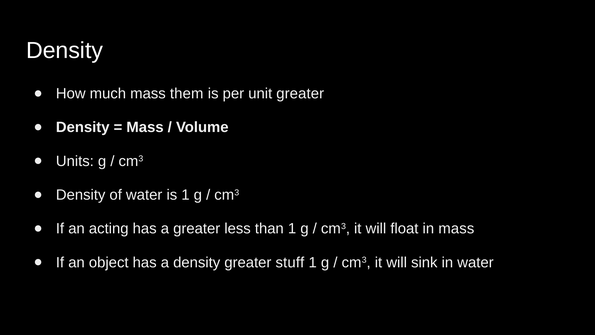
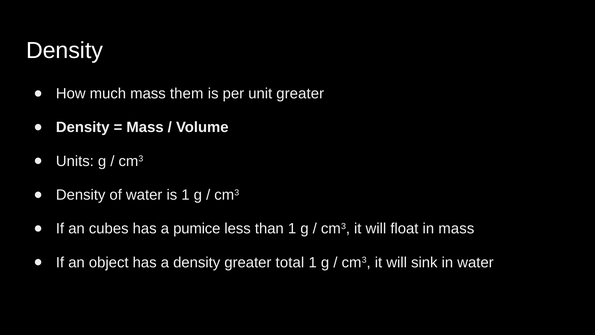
acting: acting -> cubes (109, 228)
a greater: greater -> pumice (197, 228)
stuff: stuff -> total (290, 262)
